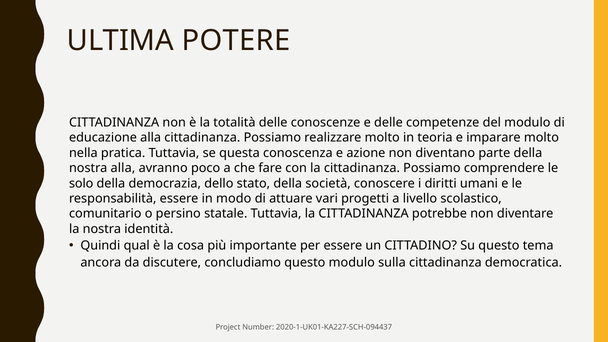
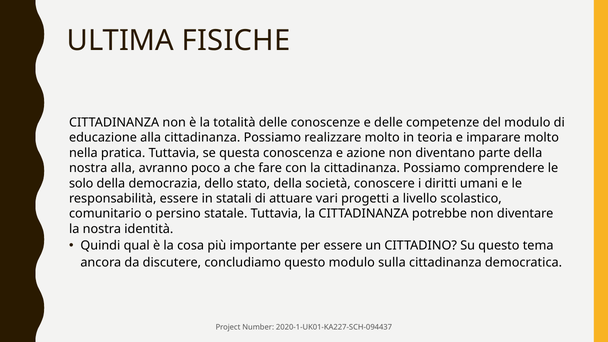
POTERE: POTERE -> FISICHE (236, 41)
modo: modo -> statali (234, 199)
